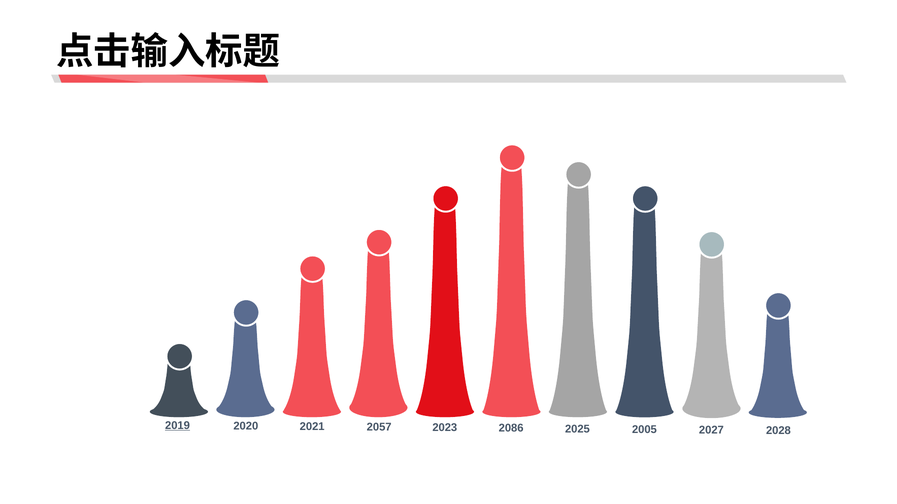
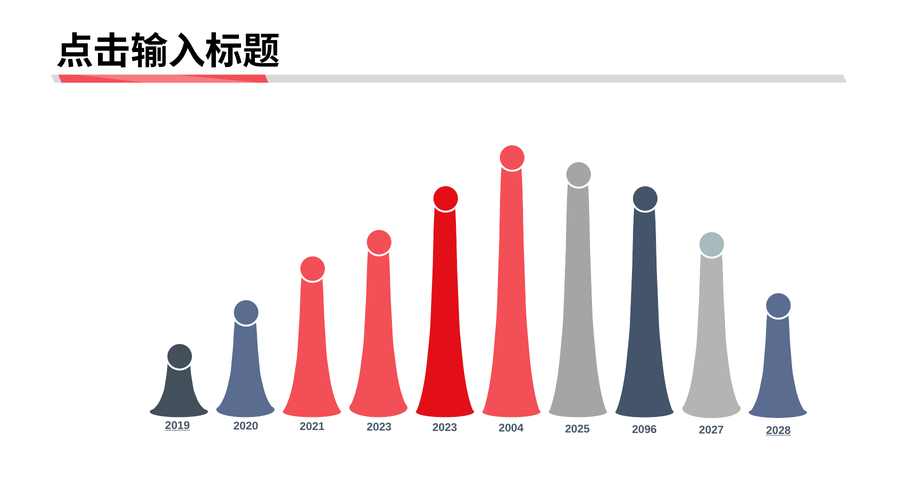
2021 2057: 2057 -> 2023 (379, 428)
2086: 2086 -> 2004 (511, 429)
2005: 2005 -> 2096 (644, 430)
2028 underline: none -> present (778, 431)
